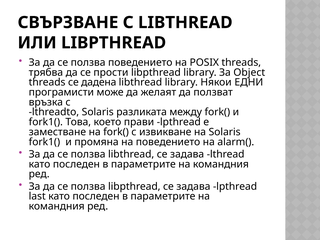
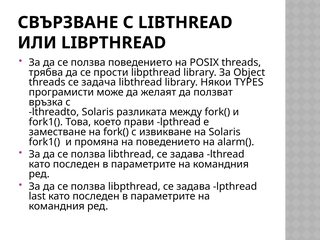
дадена: дадена -> задача (99, 82)
ЕДНИ: ЕДНИ -> TYPES (249, 82)
